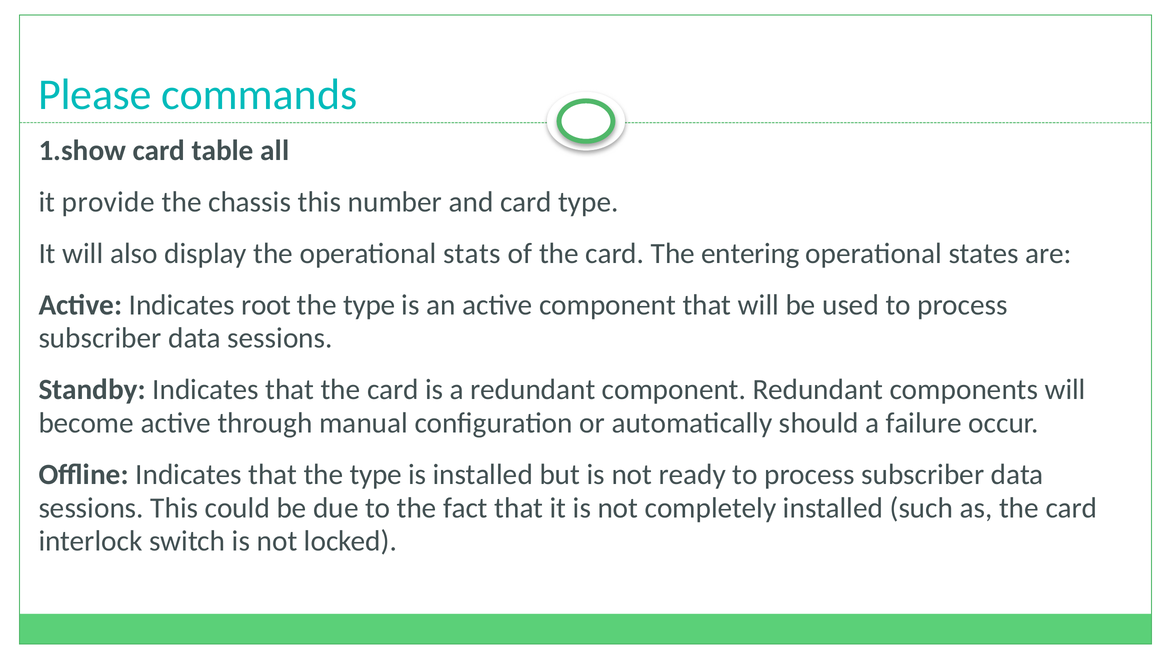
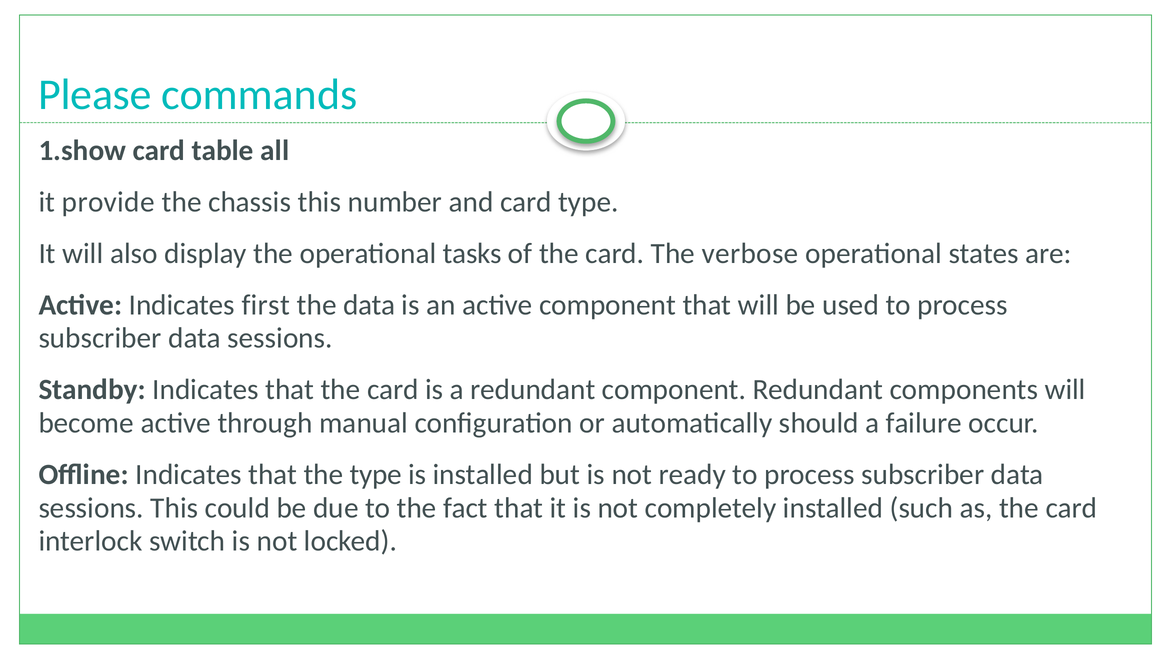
stats: stats -> tasks (472, 254)
entering: entering -> verbose (750, 254)
root: root -> first (266, 305)
type: type -> data (369, 305)
